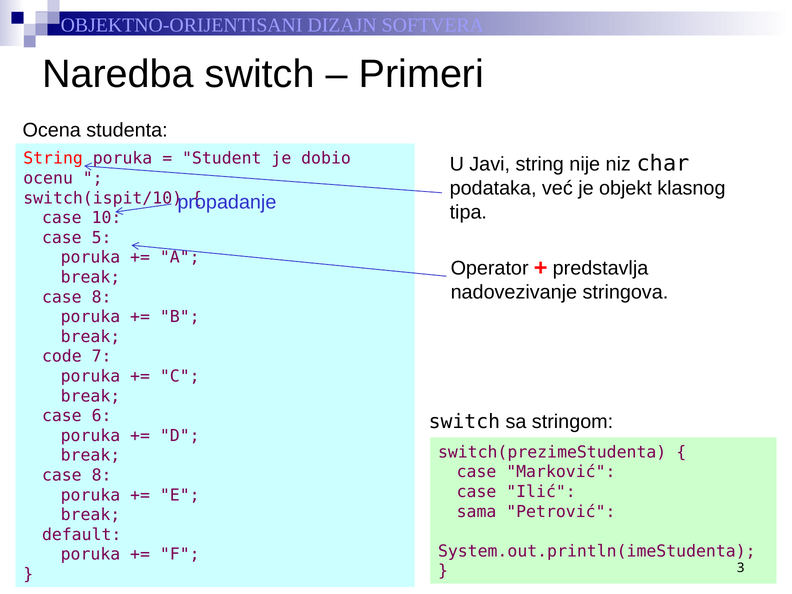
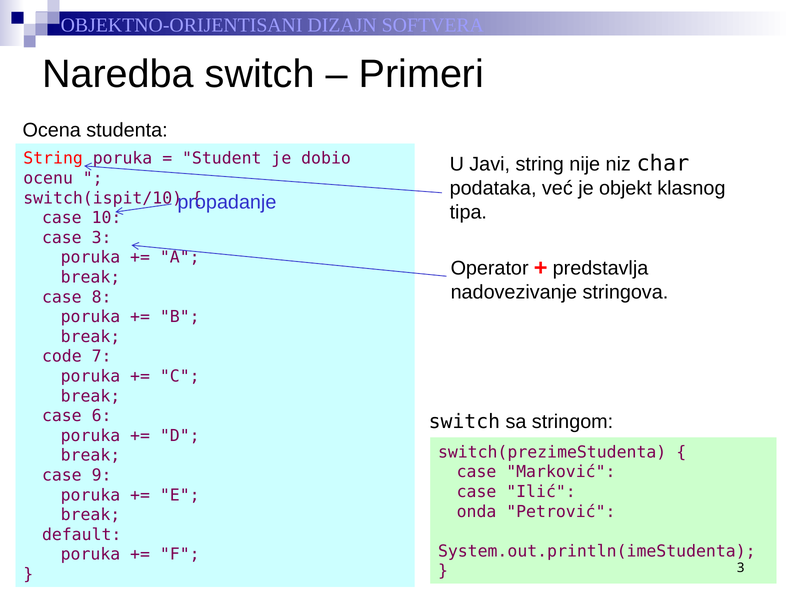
case 5: 5 -> 3 (102, 238)
8: 8 -> 9 (102, 475)
sama: sama -> onda (477, 512)
